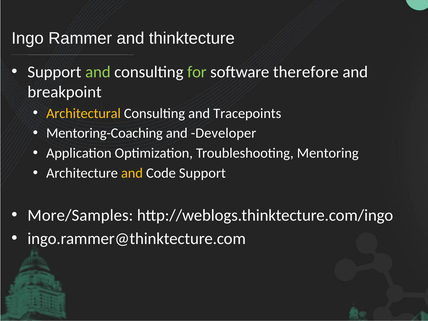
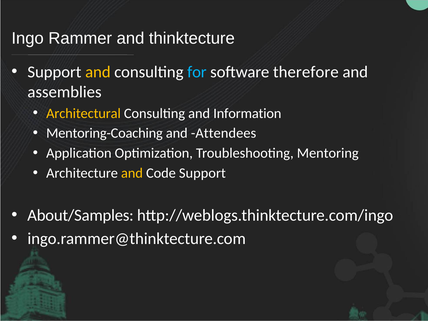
and colour: light green -> yellow (98, 72)
for colour: light green -> light blue (197, 72)
breakpoint: breakpoint -> assemblies (65, 92)
Tracepoints: Tracepoints -> Information (247, 113)
Developer: Developer -> Attendees (224, 133)
More/Samples: More/Samples -> About/Samples (80, 215)
